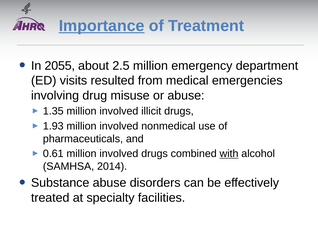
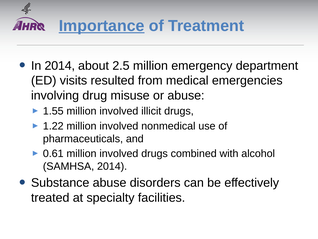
In 2055: 2055 -> 2014 (60, 66)
1.35: 1.35 -> 1.55 (53, 111)
1.93: 1.93 -> 1.22 (53, 126)
with underline: present -> none (229, 153)
